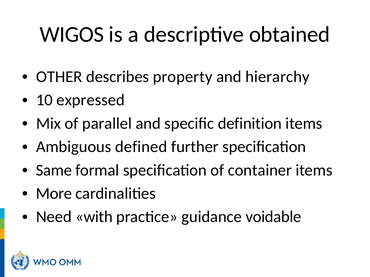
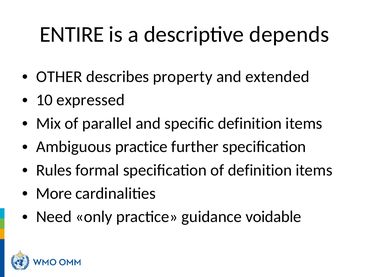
WIGOS: WIGOS -> ENTIRE (72, 34)
obtained: obtained -> depends (289, 34)
hierarchy: hierarchy -> extended (277, 77)
Ambiguous defined: defined -> practice (141, 147)
Same: Same -> Rules (54, 170)
of container: container -> definition (260, 170)
with: with -> only (94, 217)
